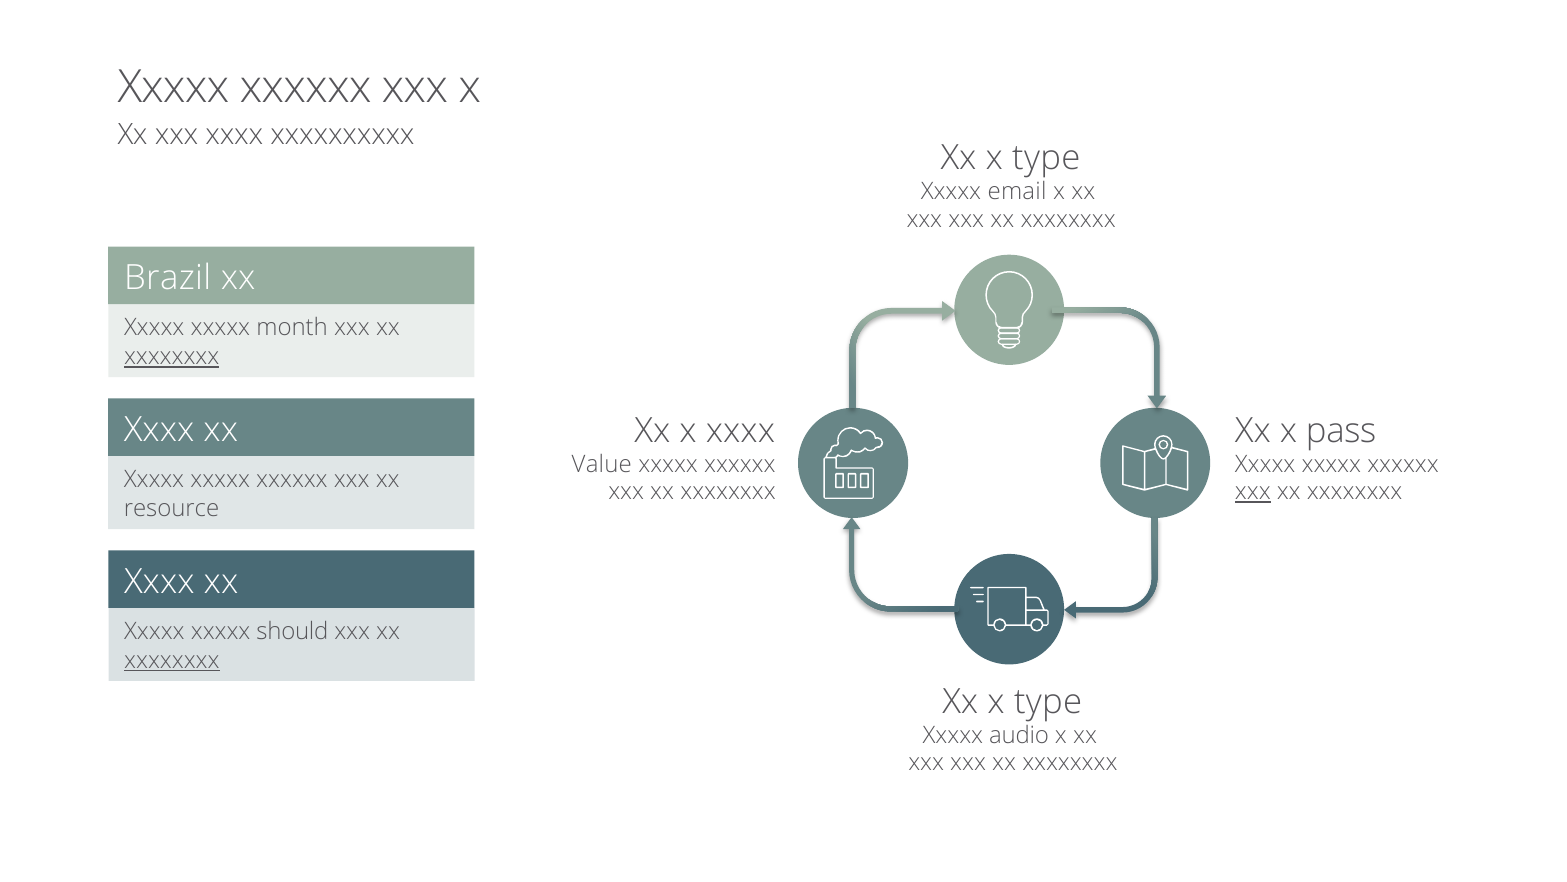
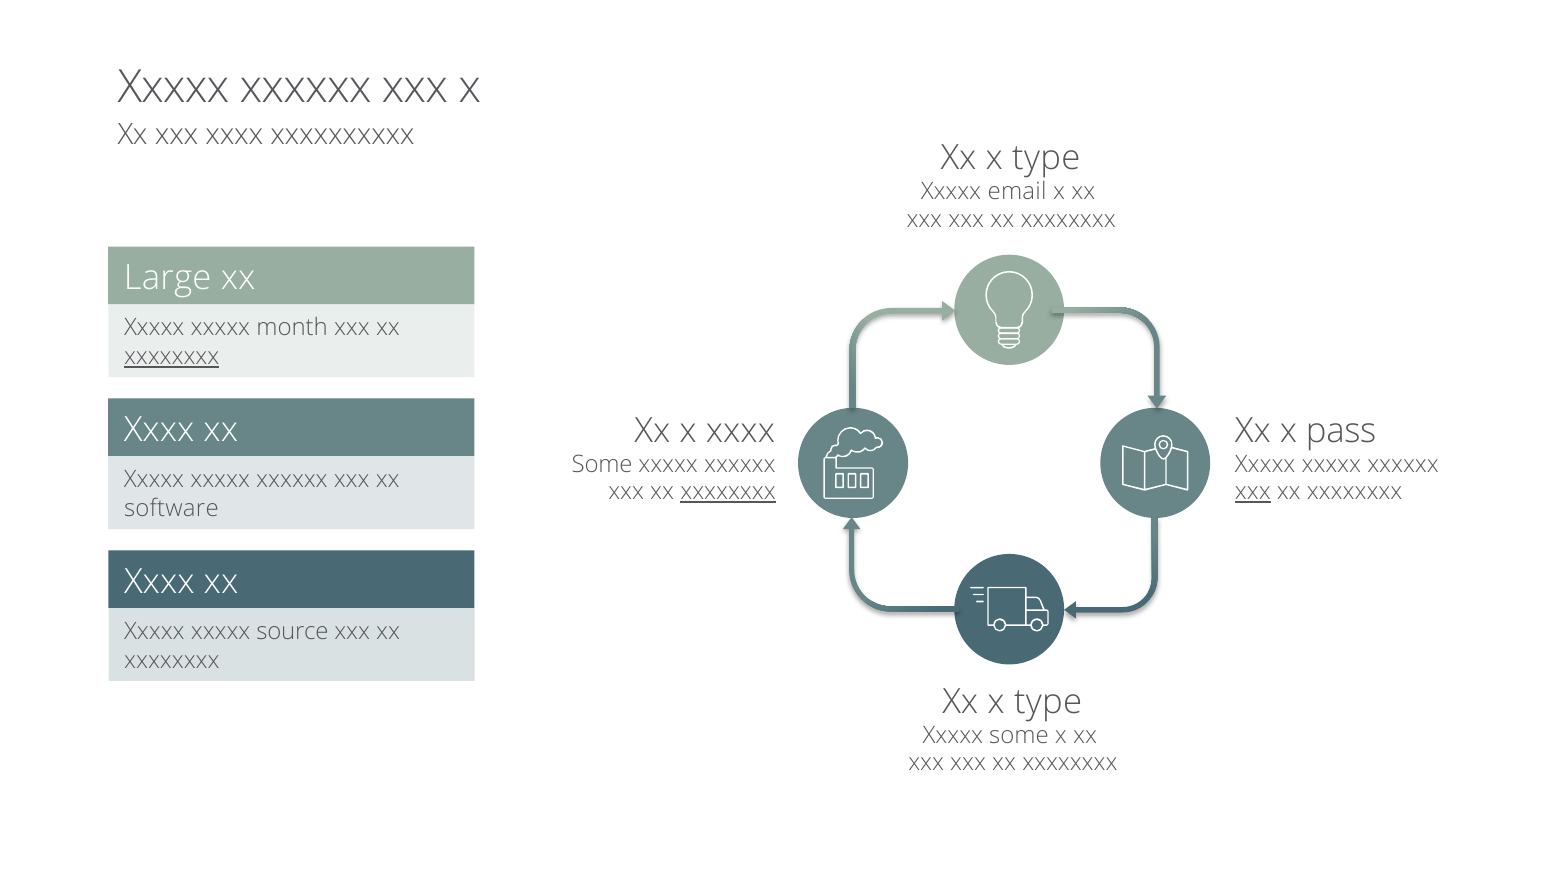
Brazil: Brazil -> Large (168, 278)
Value: Value -> Some (602, 464)
xxxxxxxx underline: none -> present (728, 491)
resource: resource -> software (171, 508)
should: should -> source (292, 631)
xxxxxxxx underline: present -> none (172, 660)
Xxxxx audio: audio -> some (1019, 735)
